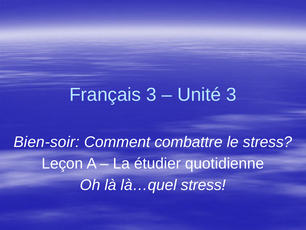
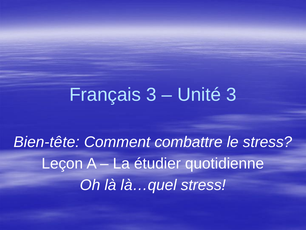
Bien-soir: Bien-soir -> Bien-tête (47, 142)
